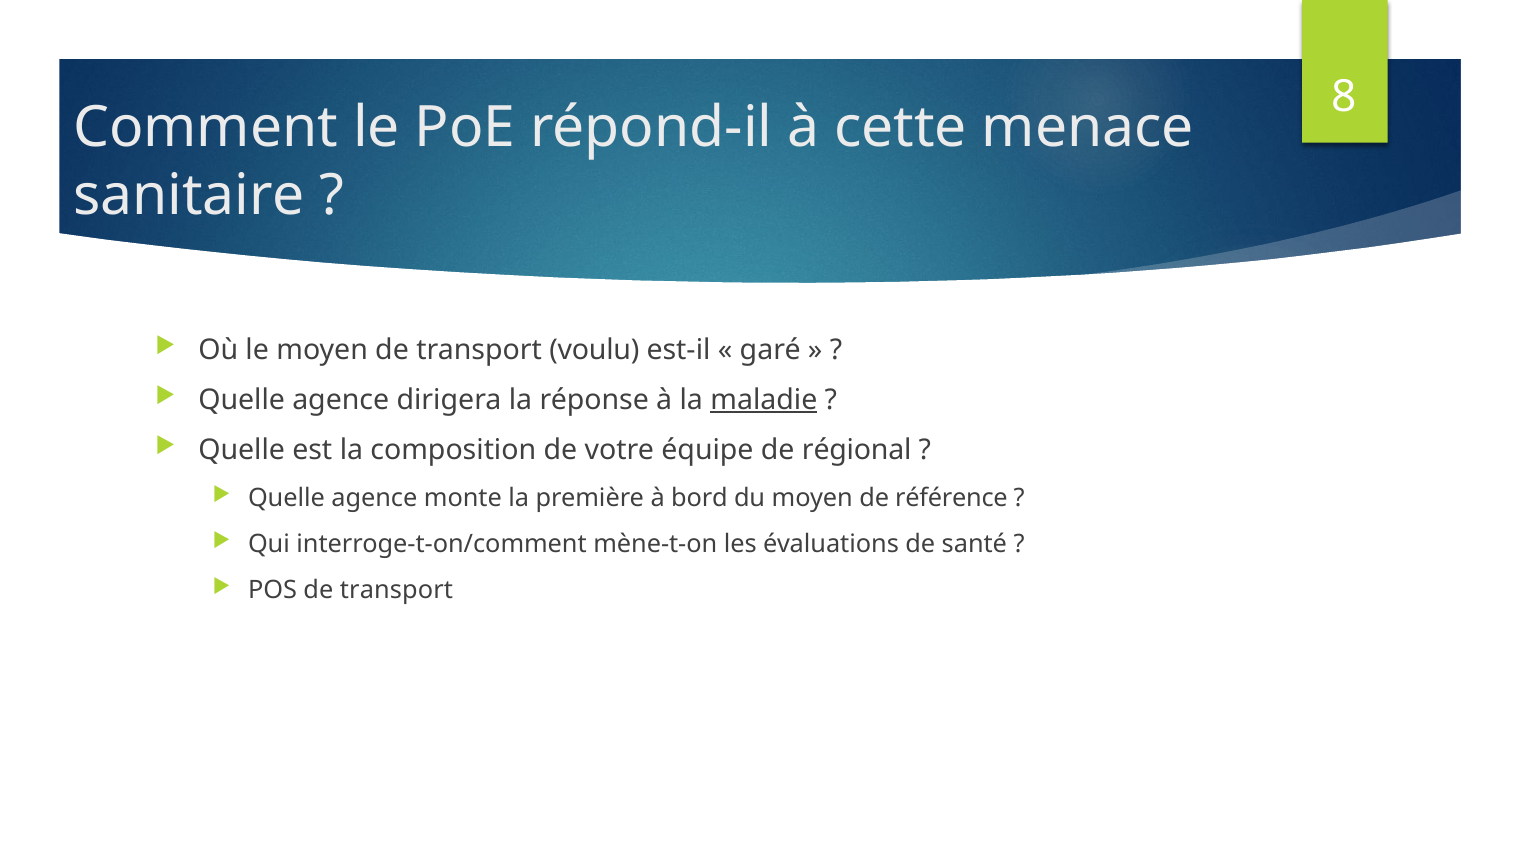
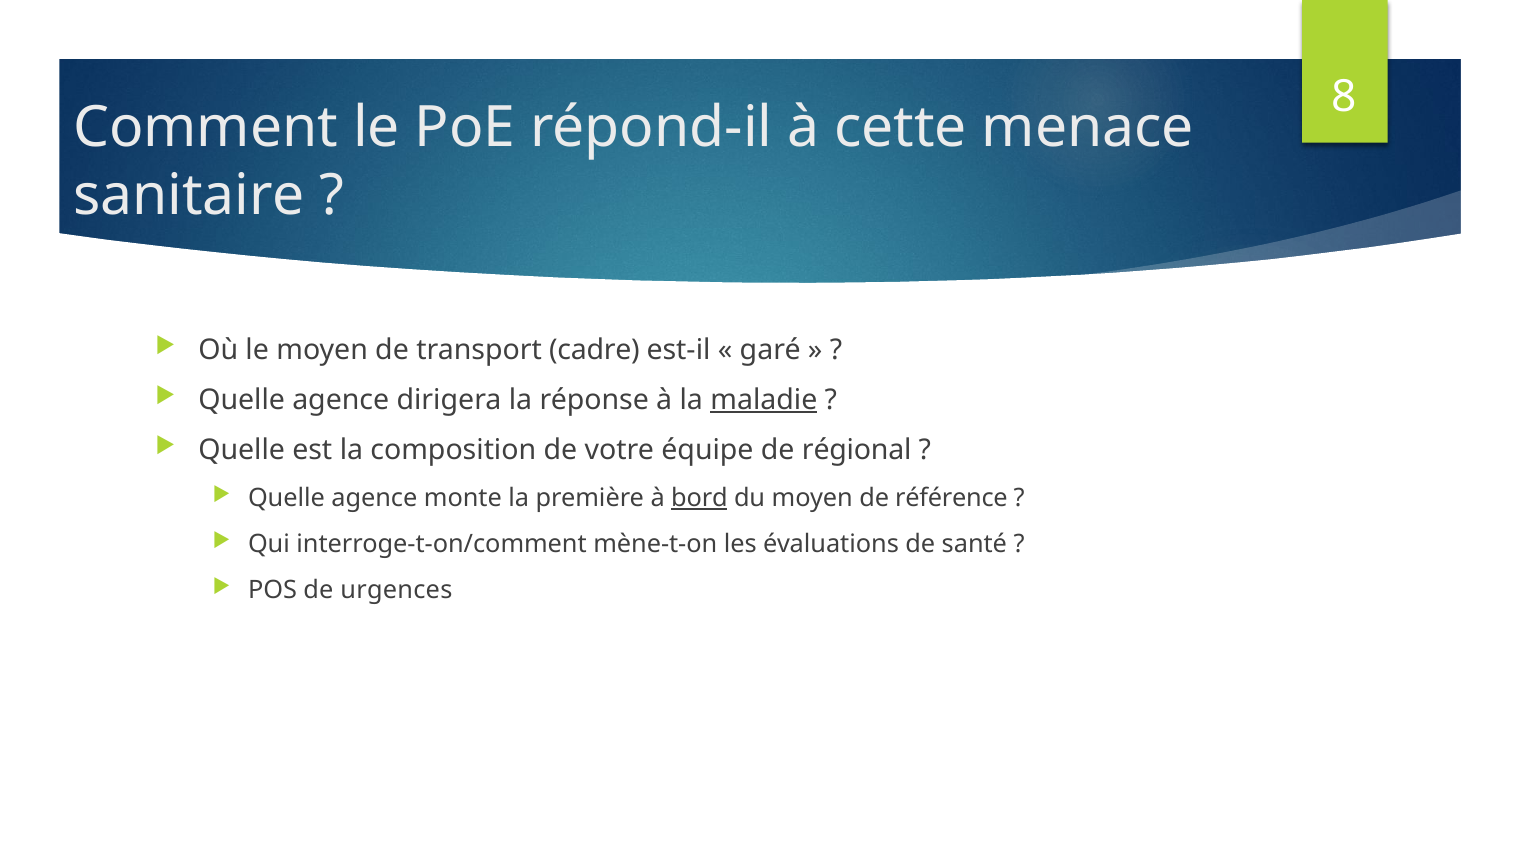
voulu: voulu -> cadre (594, 350)
bord underline: none -> present (699, 498)
POS de transport: transport -> urgences (396, 590)
